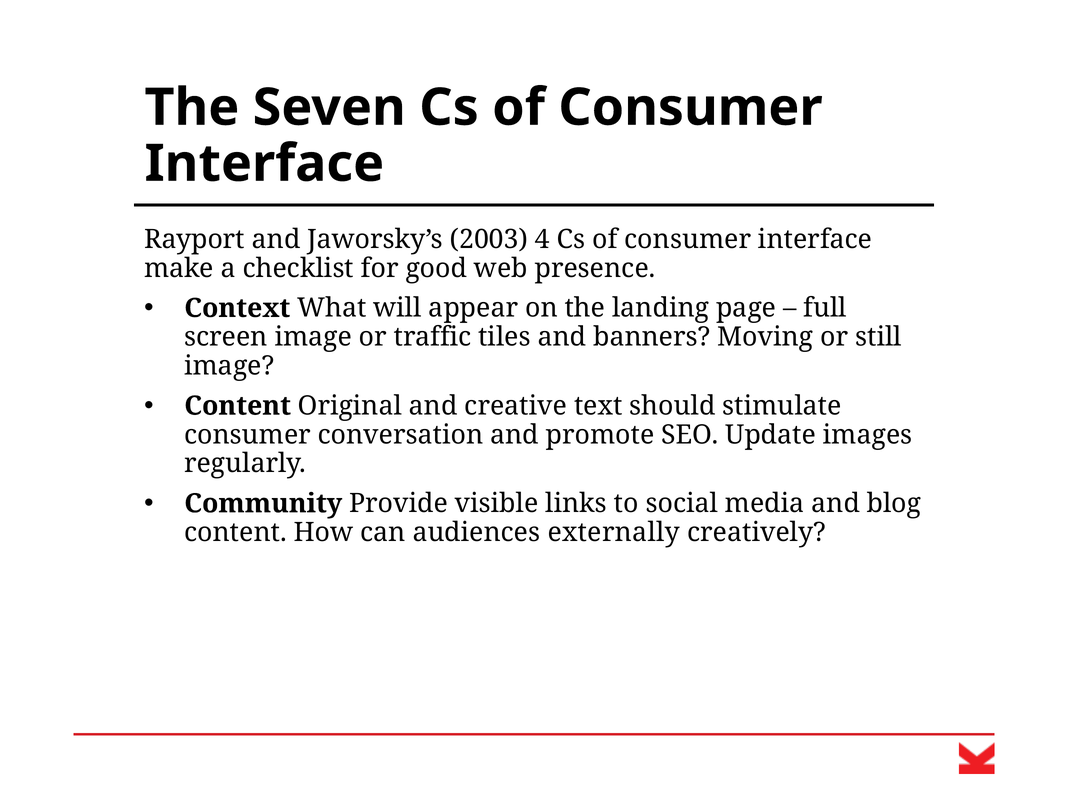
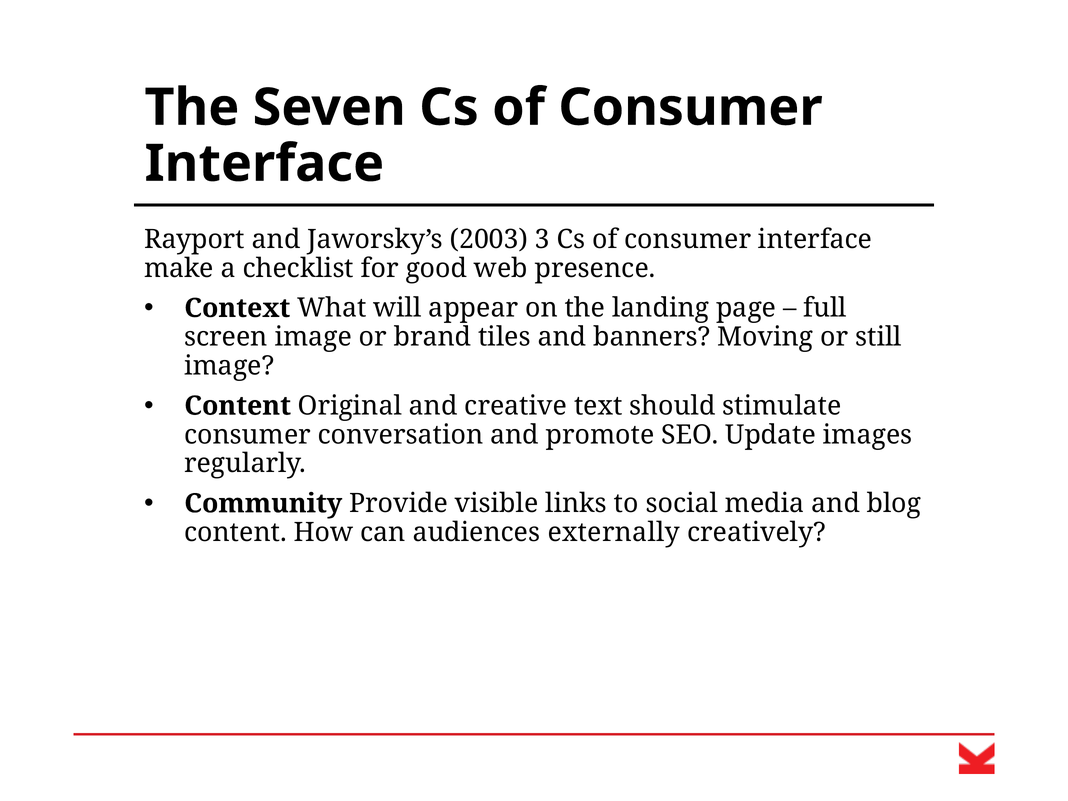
4: 4 -> 3 (542, 239)
traffic: traffic -> brand (432, 337)
